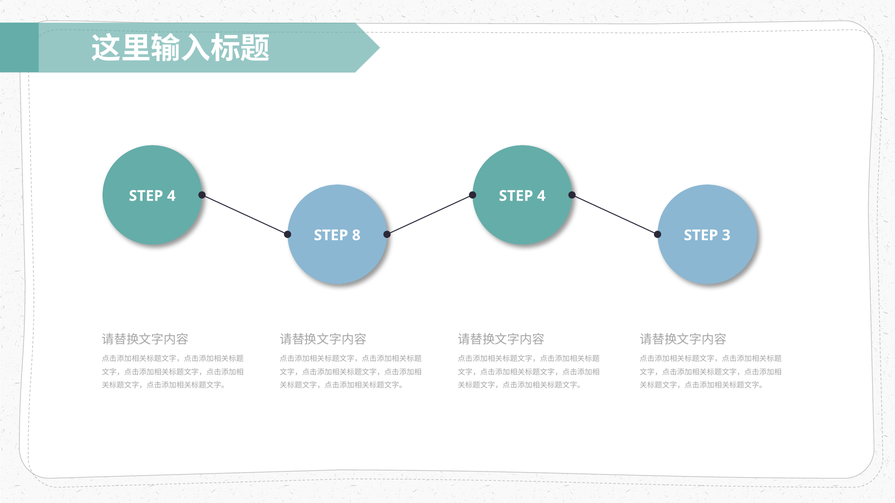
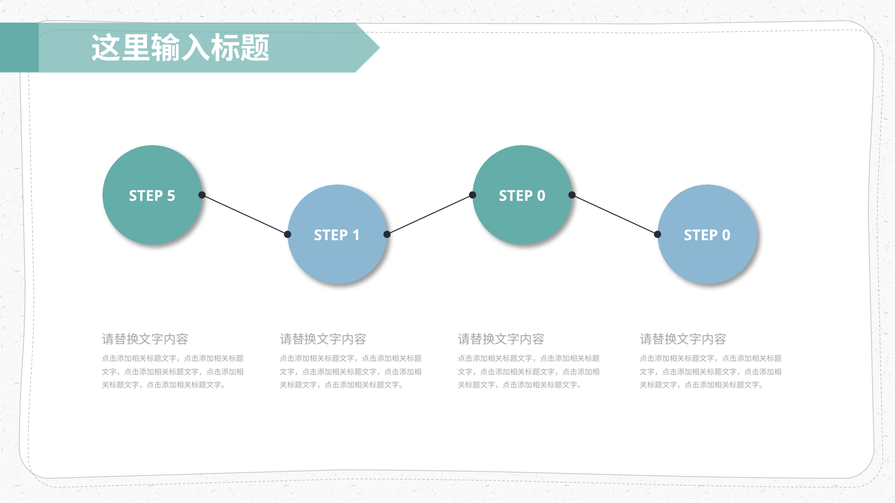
4: 4 -> 5 (171, 196)
4: 4 -> 0 (541, 196)
8: 8 -> 1 (356, 236)
3: 3 -> 0 (726, 236)
